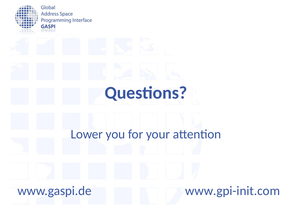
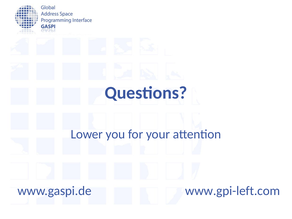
www.gpi-init.com: www.gpi-init.com -> www.gpi-left.com (233, 191)
